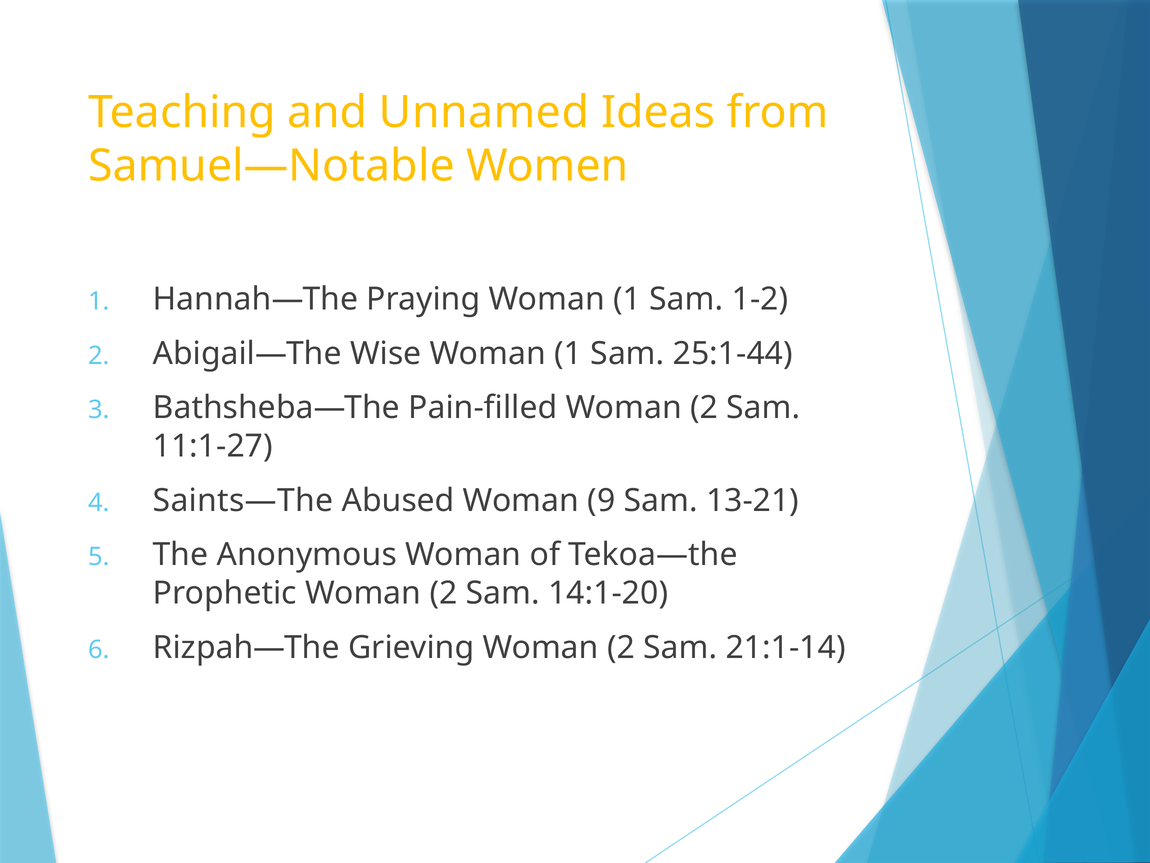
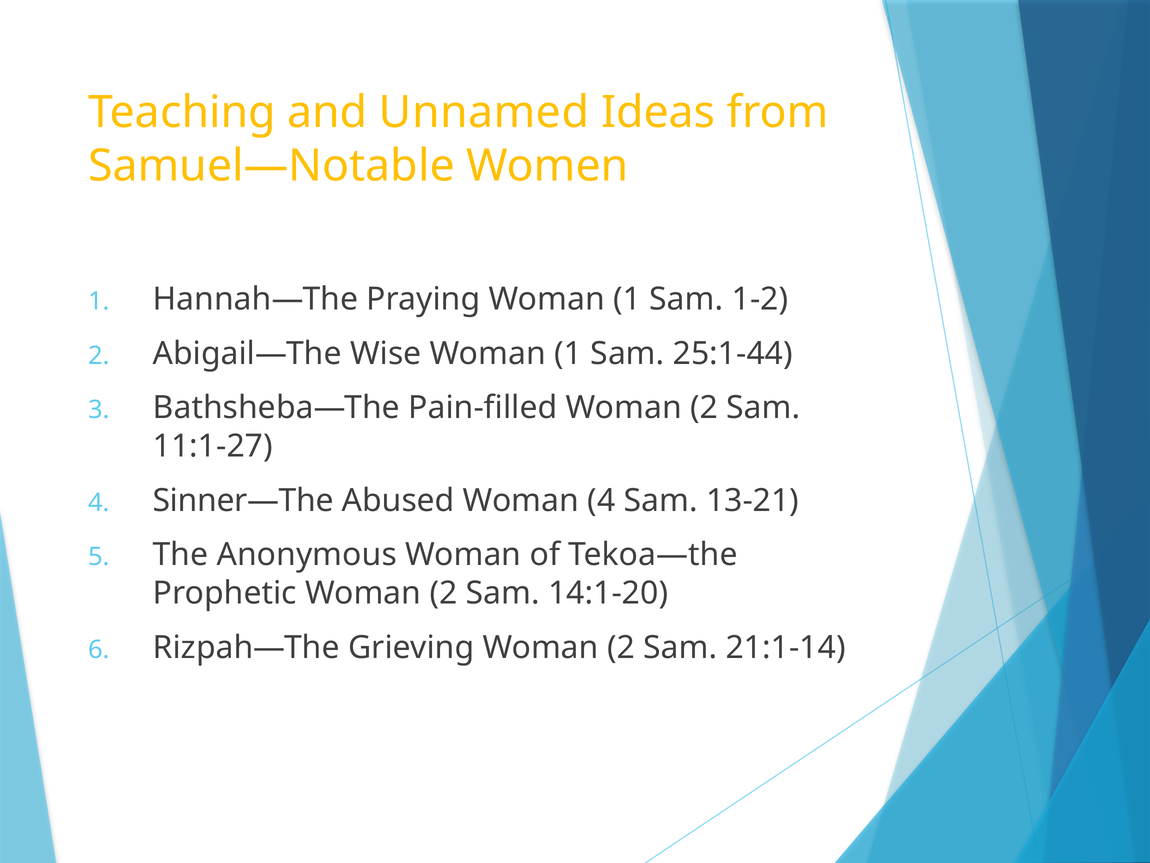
Saints—The: Saints—The -> Sinner—The (243, 500)
Woman 9: 9 -> 4 (601, 500)
